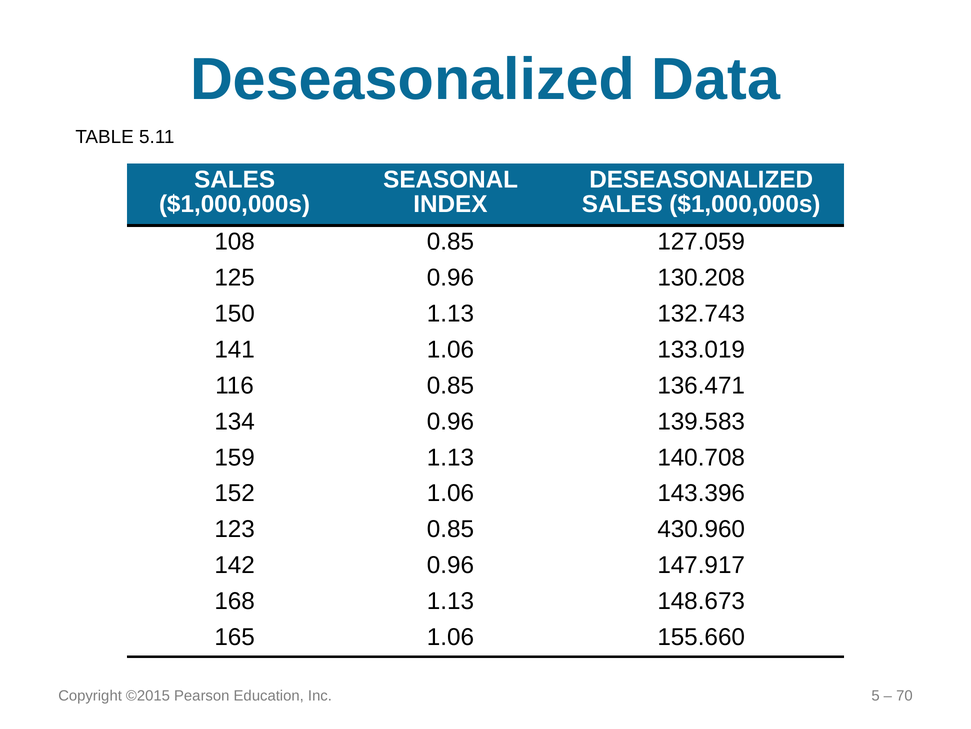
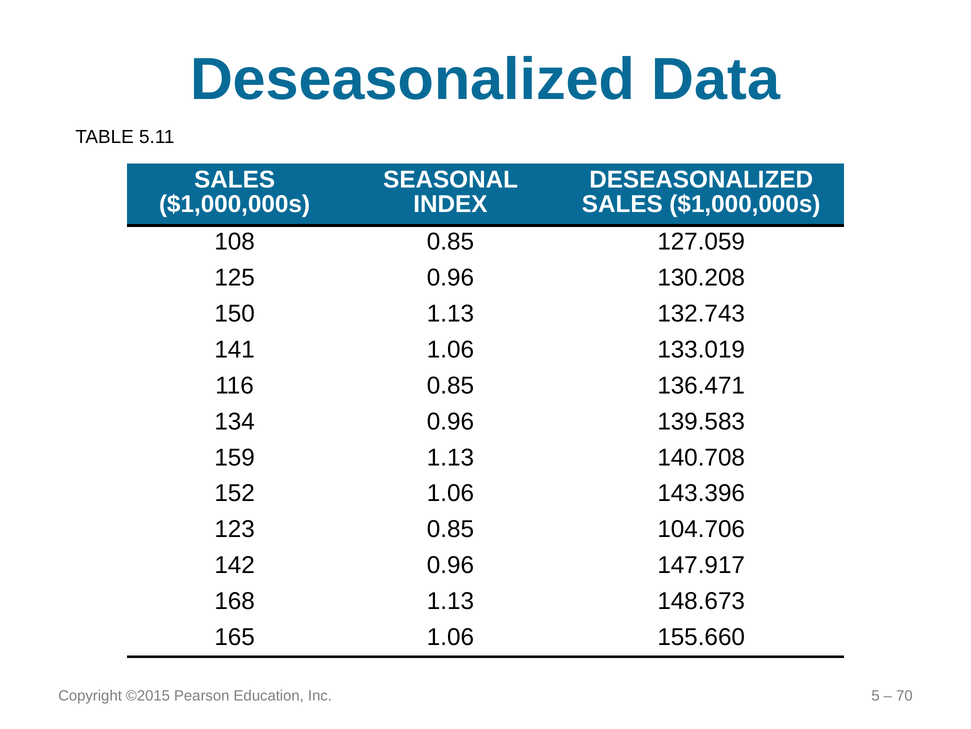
430.960: 430.960 -> 104.706 (701, 529)
